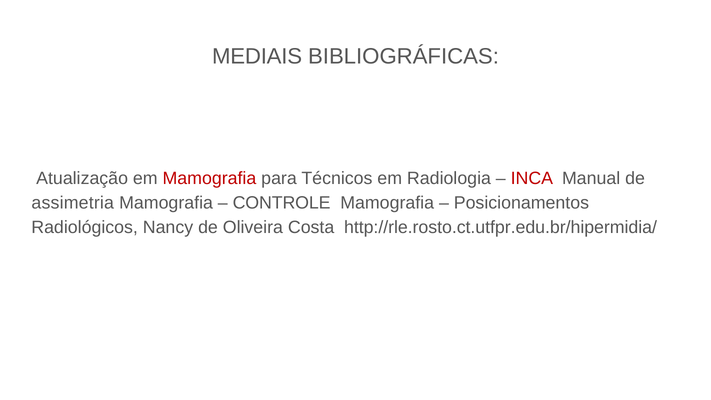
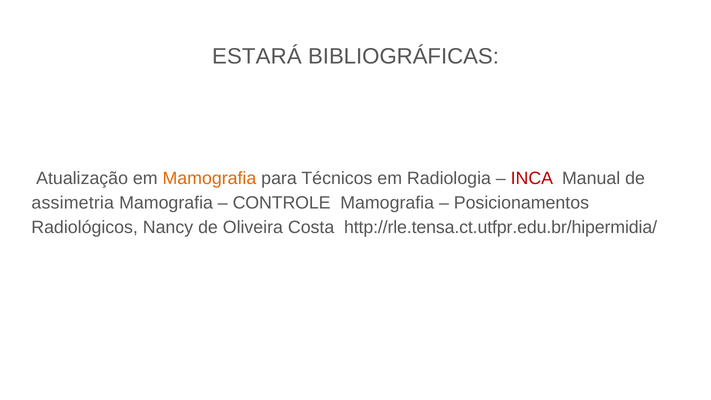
MEDIAIS: MEDIAIS -> ESTARÁ (257, 57)
Mamografia colour: red -> orange (209, 178)
http://rle.rosto.ct.utfpr.edu.br/hipermidia/: http://rle.rosto.ct.utfpr.edu.br/hipermidia/ -> http://rle.tensa.ct.utfpr.edu.br/hipermidia/ (501, 228)
